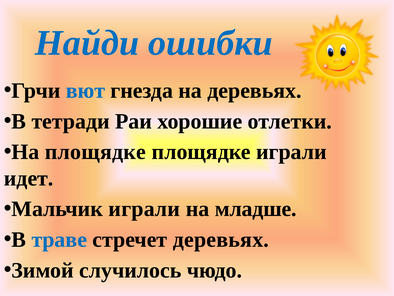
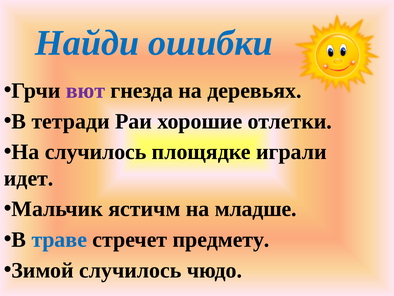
вют colour: blue -> purple (85, 90)
На площядке: площядке -> случилось (96, 152)
Мальчик играли: играли -> ястичм (144, 209)
стречет деревьях: деревьях -> предмету (221, 239)
